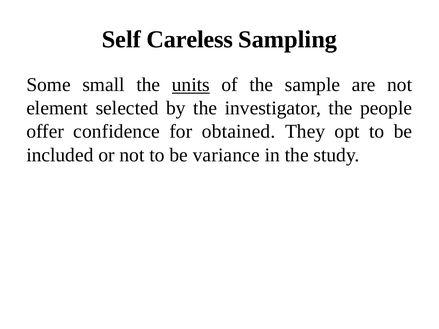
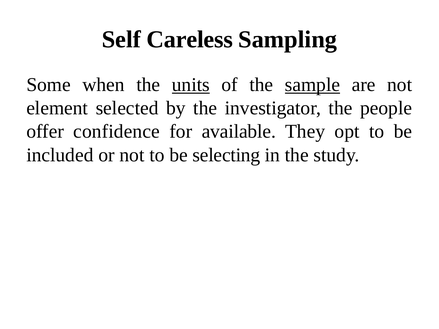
small: small -> when (104, 85)
sample underline: none -> present (312, 85)
obtained: obtained -> available (239, 132)
variance: variance -> selecting (226, 155)
